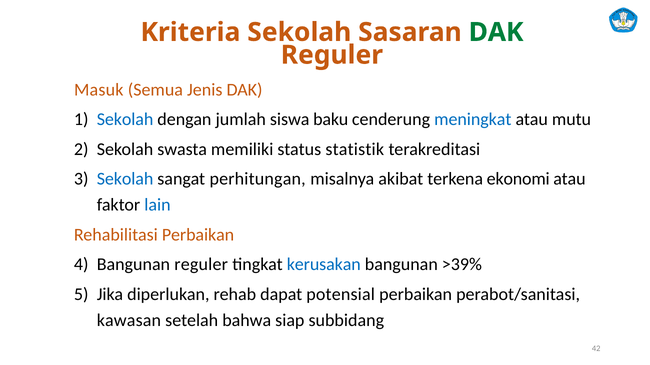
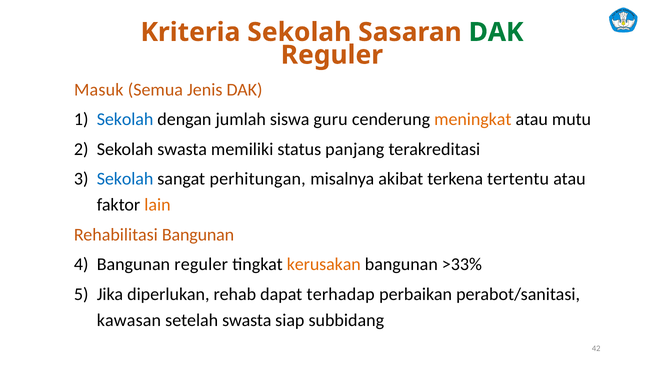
baku: baku -> guru (331, 120)
meningkat colour: blue -> orange (473, 120)
statistik: statistik -> panjang (355, 149)
ekonomi: ekonomi -> tertentu (518, 179)
lain colour: blue -> orange (157, 205)
Rehabilitasi Perbaikan: Perbaikan -> Bangunan (198, 235)
kerusakan colour: blue -> orange (324, 265)
>39%: >39% -> >33% (462, 265)
potensial: potensial -> terhadap (341, 295)
setelah bahwa: bahwa -> swasta (247, 321)
